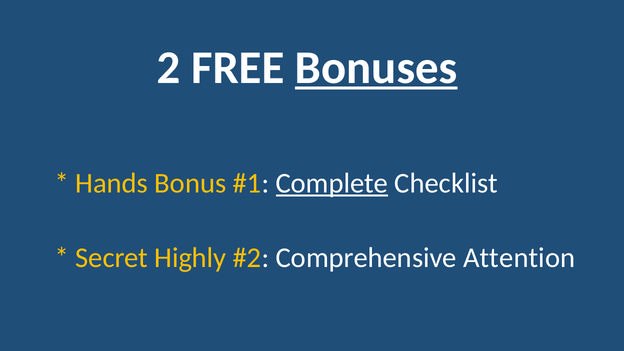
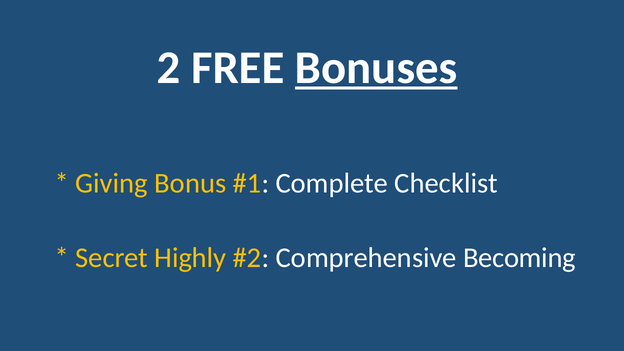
Hands: Hands -> Giving (112, 183)
Complete underline: present -> none (332, 183)
Attention: Attention -> Becoming (519, 258)
